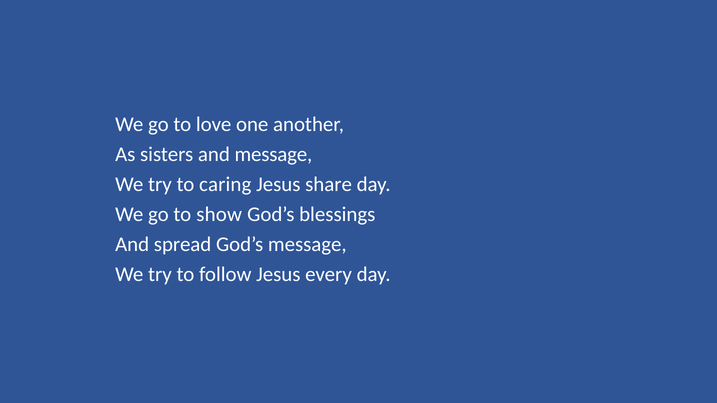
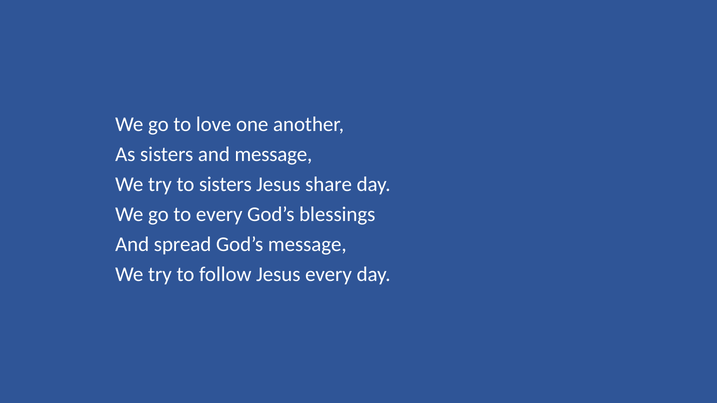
to caring: caring -> sisters (225, 185)
to show: show -> every (219, 215)
